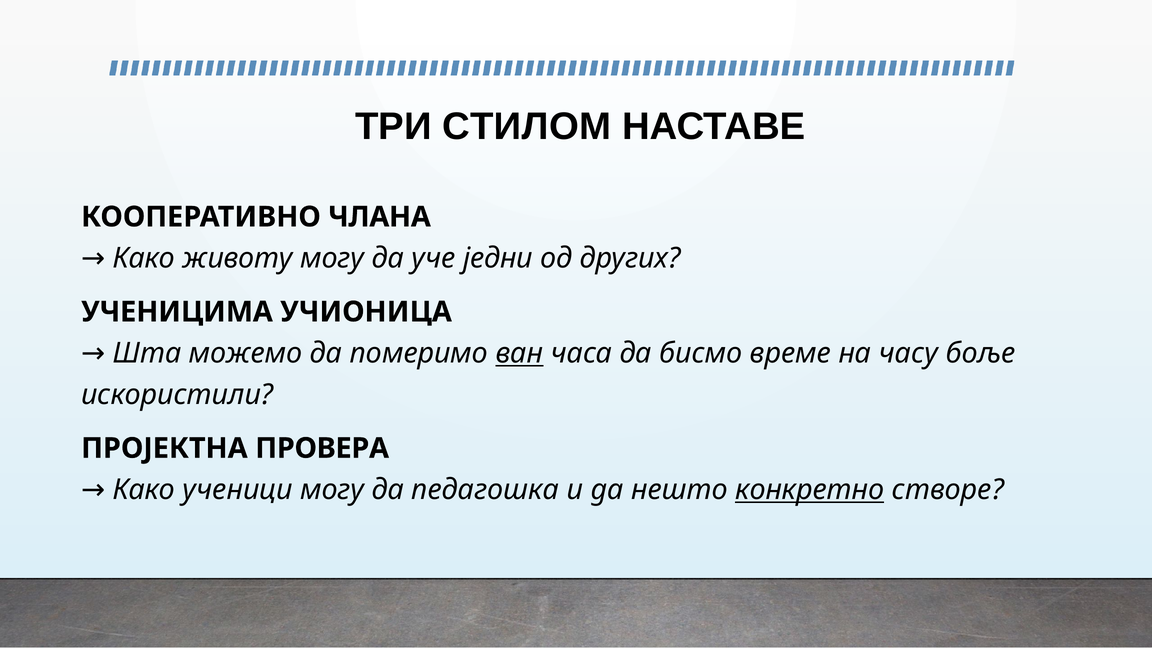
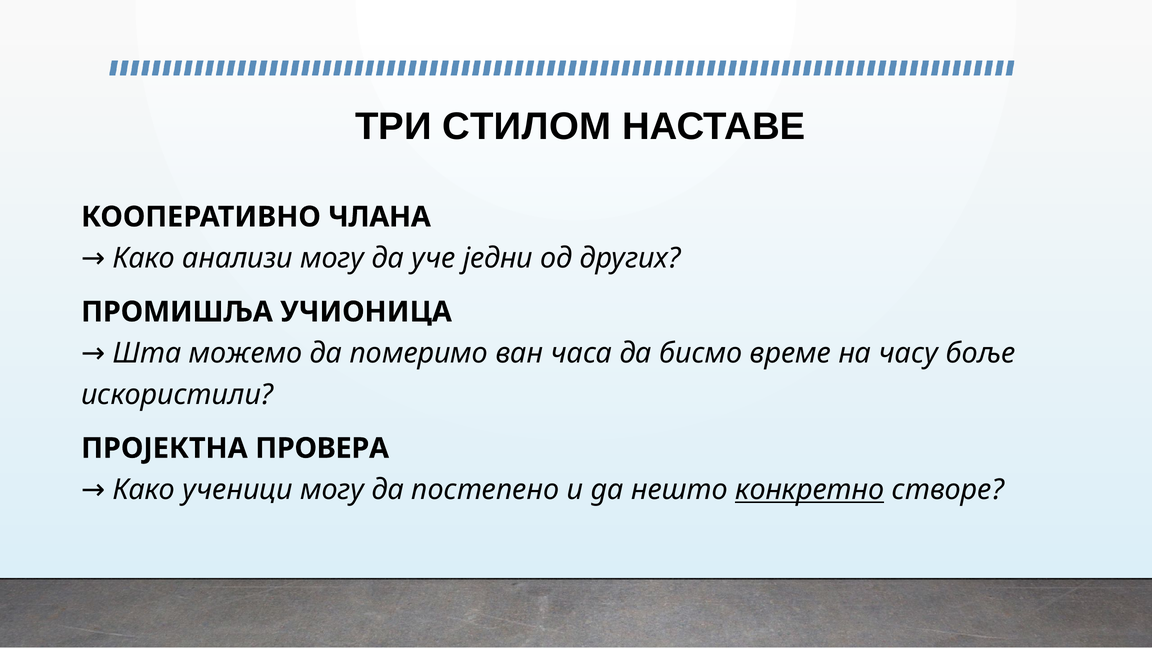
животу: животу -> анализи (238, 258)
УЧЕНИЦИМА: УЧЕНИЦИМА -> ПРОМИШЉА (177, 312)
ван underline: present -> none (519, 353)
педагошка: педагошка -> постепено (485, 490)
